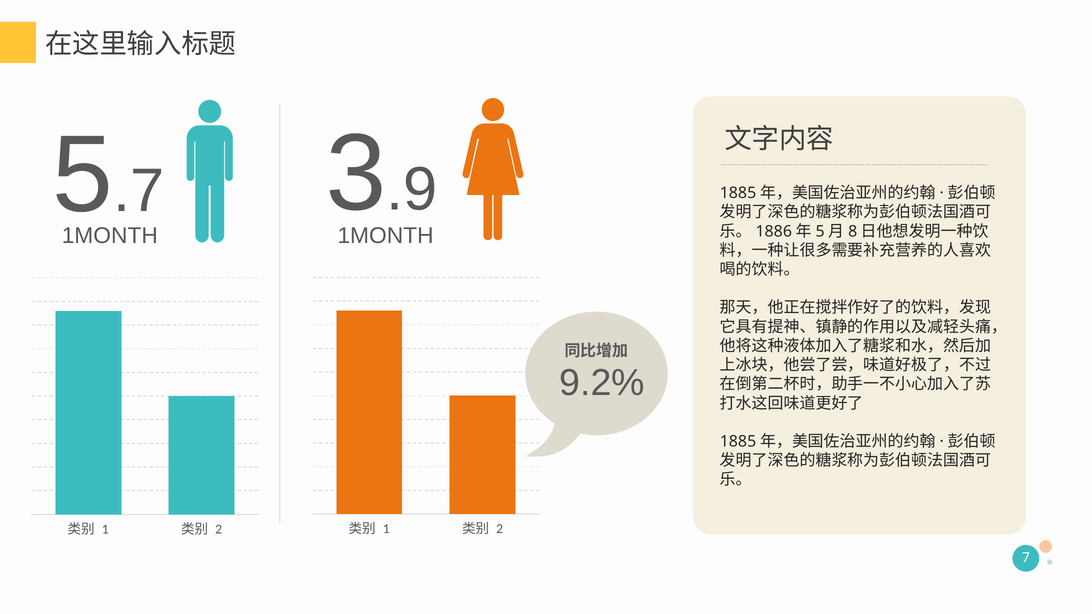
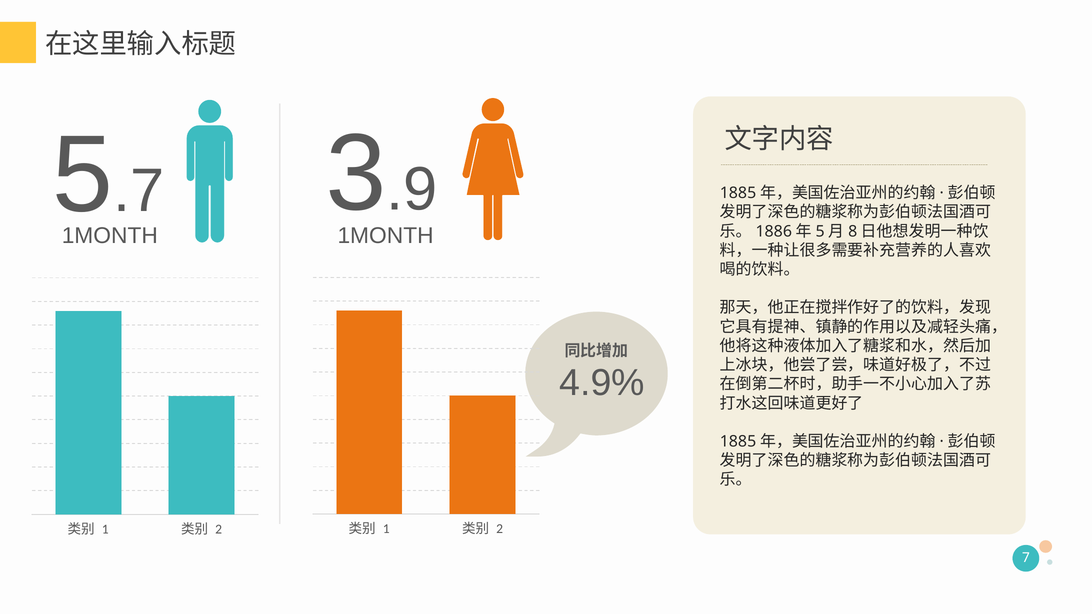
9.2%: 9.2% -> 4.9% (602, 383)
